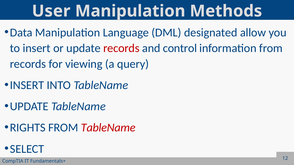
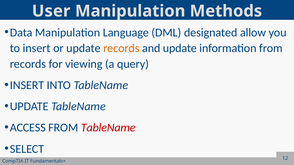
records colour: red -> orange (121, 48)
and control: control -> update (180, 48)
RIGHTS: RIGHTS -> ACCESS (28, 128)
